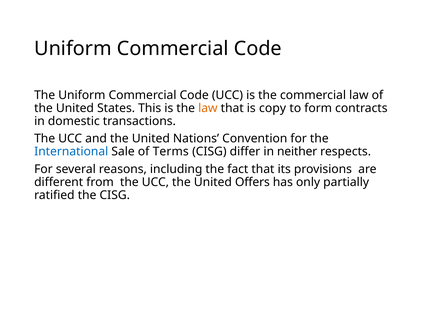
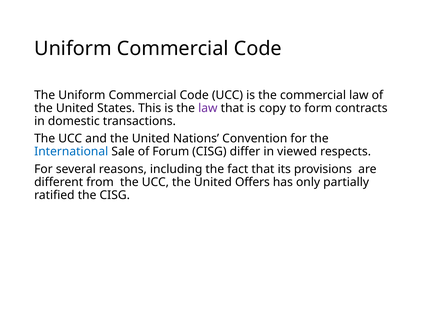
law colour: orange -> purple (208, 108)
Terms: Terms -> Forum (171, 152)
neither: neither -> viewed (297, 152)
